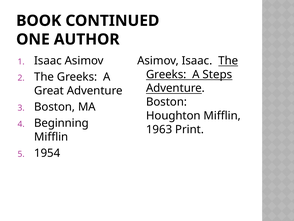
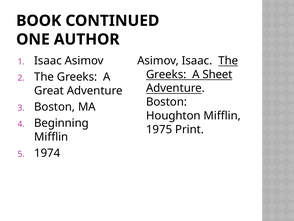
Steps: Steps -> Sheet (217, 74)
1963: 1963 -> 1975 (159, 129)
1954: 1954 -> 1974 (47, 153)
